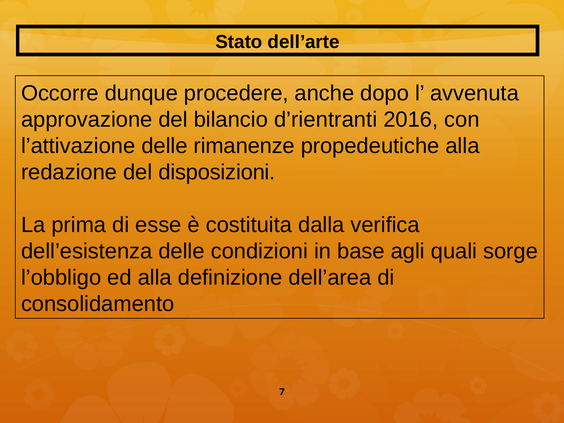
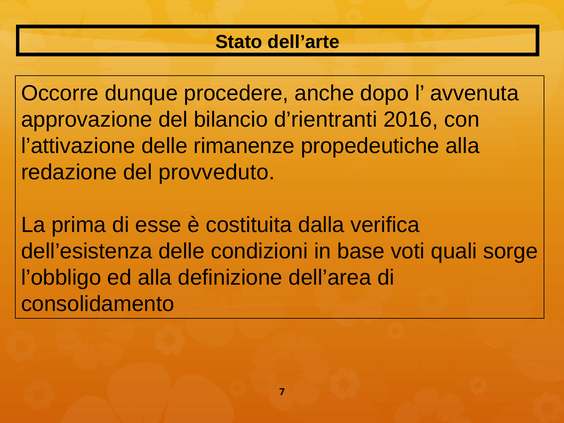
disposizioni: disposizioni -> provveduto (217, 172)
agli: agli -> voti (408, 251)
